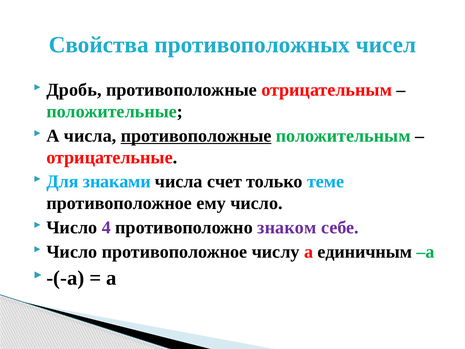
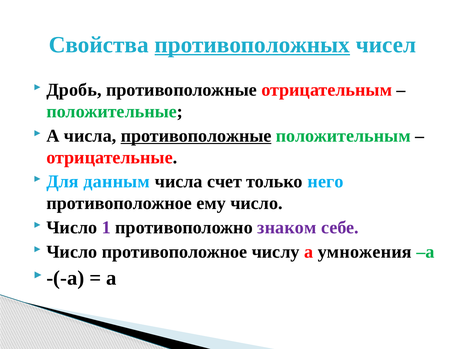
противоположных underline: none -> present (252, 45)
знаками: знаками -> данным (117, 181)
теме: теме -> него (326, 181)
4: 4 -> 1 (106, 227)
единичным: единичным -> умножения (365, 252)
